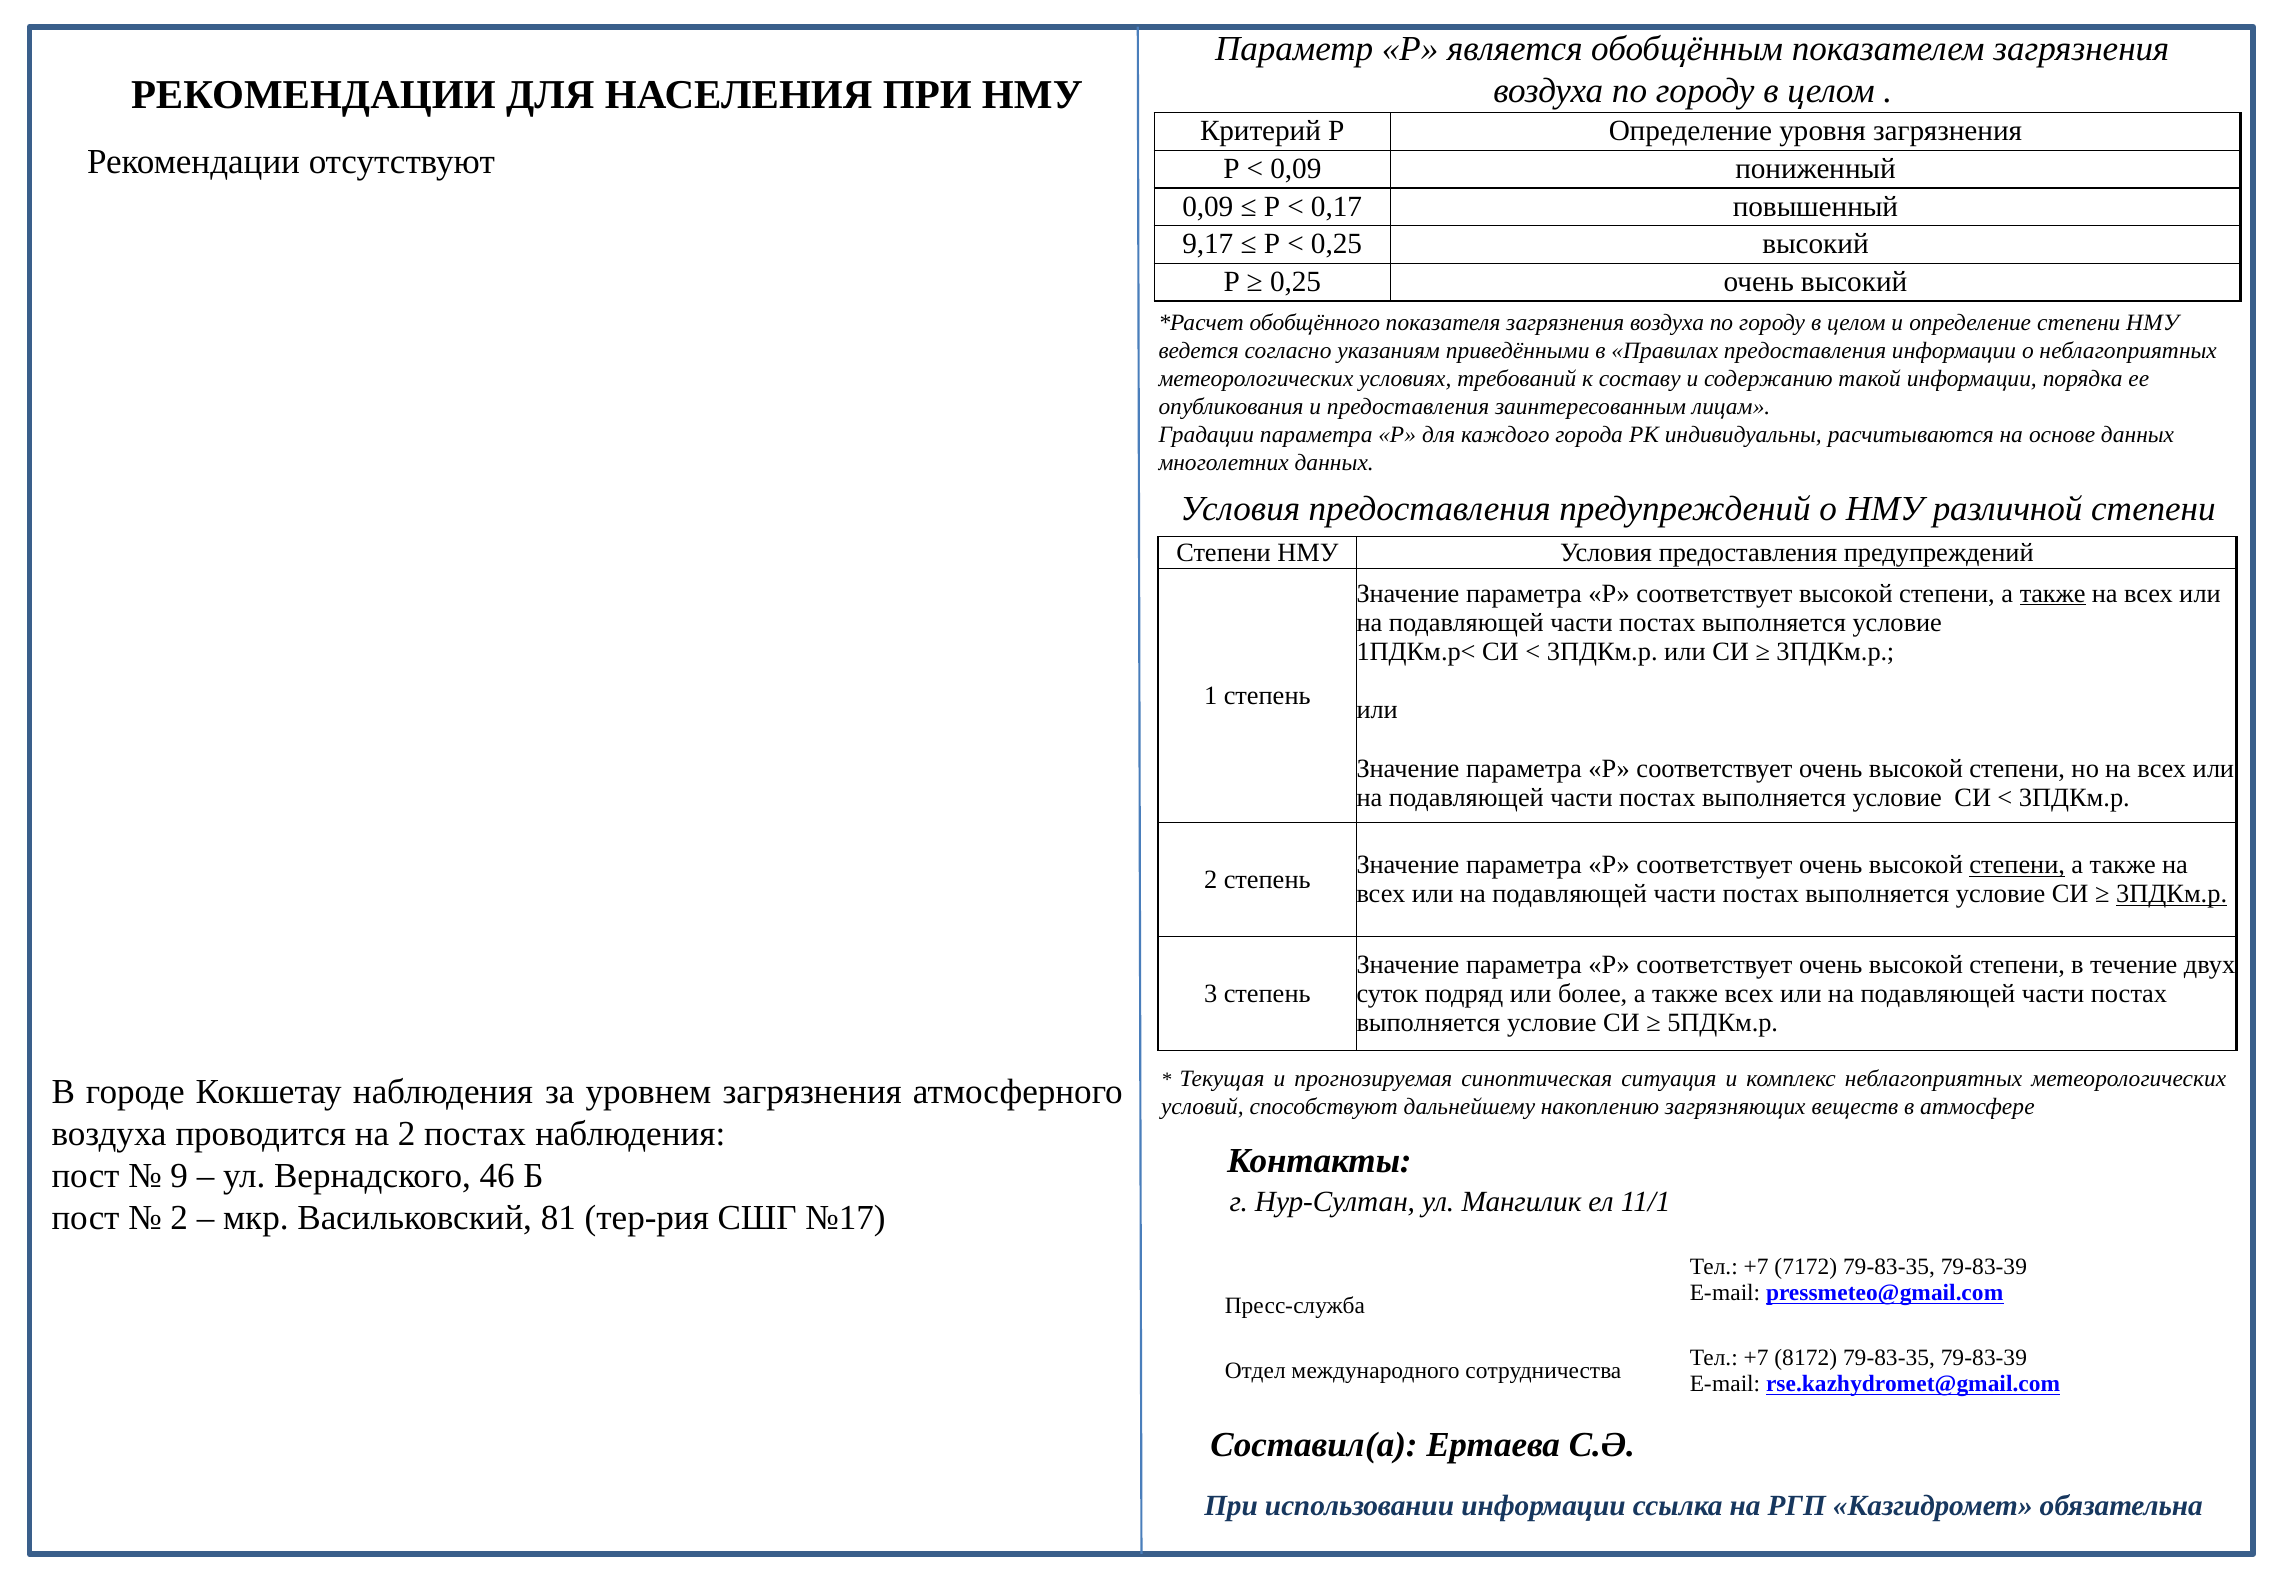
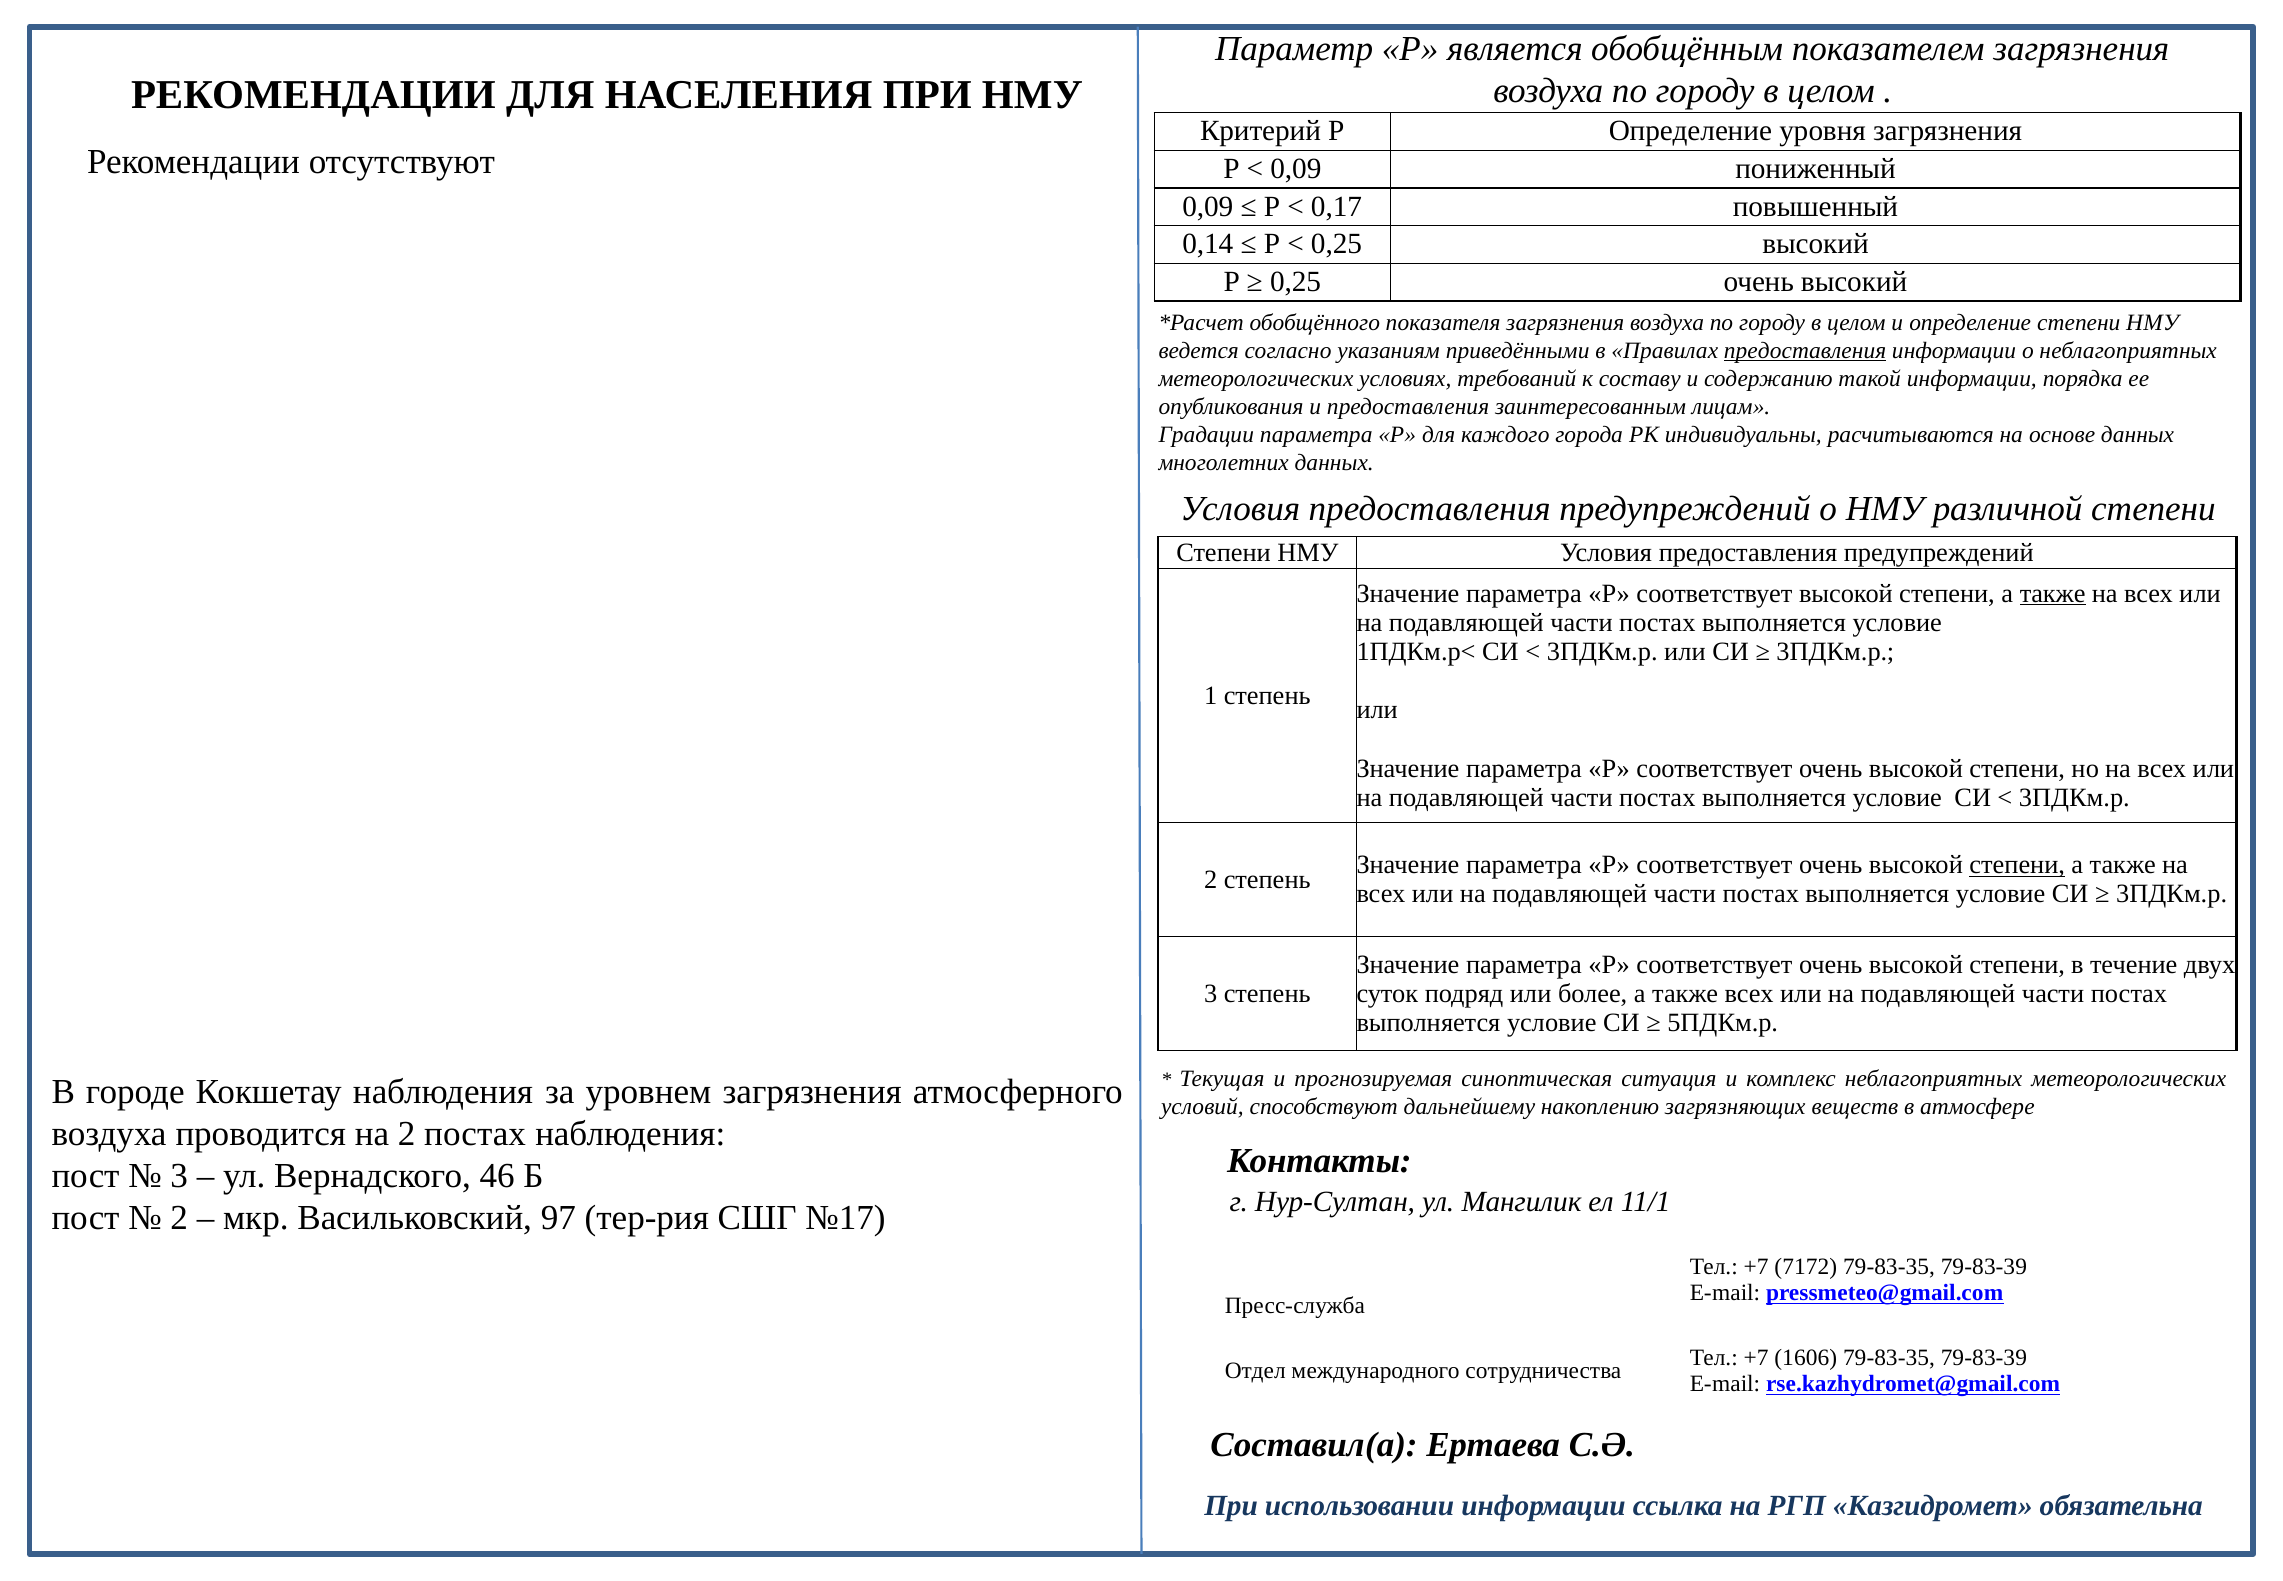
9,17: 9,17 -> 0,14 (1208, 244)
предоставления underline: none -> present (1805, 351)
3ПДКм.р underline: present -> none (2172, 894)
9: 9 -> 3 (179, 1176)
81: 81 -> 97 (558, 1218)
8172: 8172 -> 1606 (1806, 1358)
